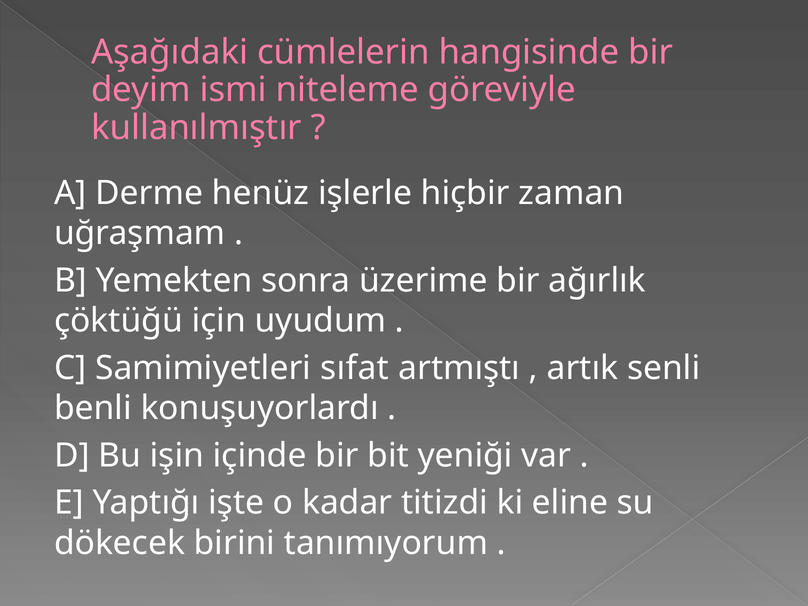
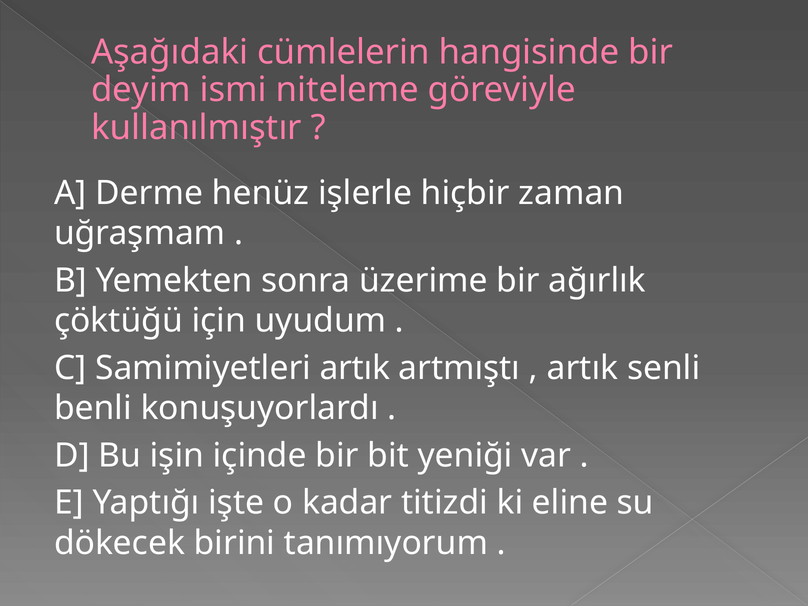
Samimiyetleri sıfat: sıfat -> artık (355, 368)
